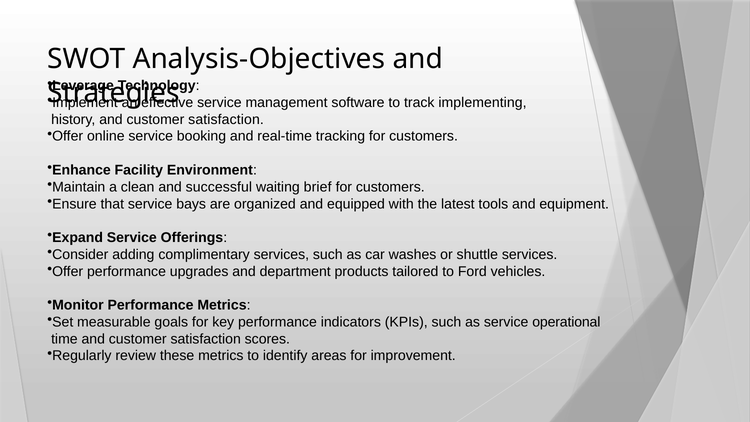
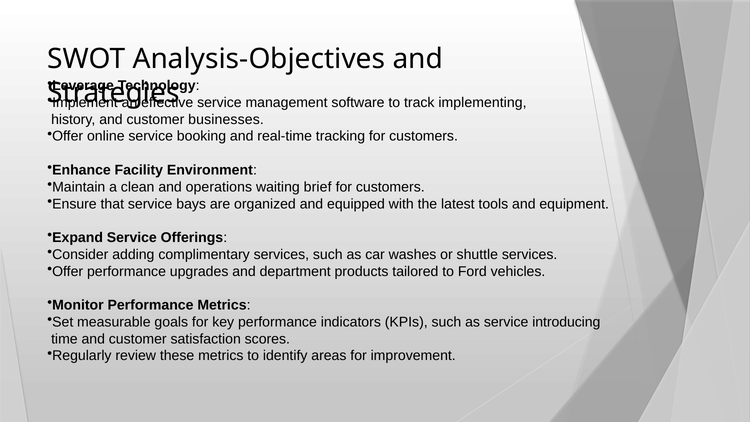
history and customer satisfaction: satisfaction -> businesses (226, 119)
successful: successful -> operations (219, 187)
operational: operational -> introducing (566, 322)
